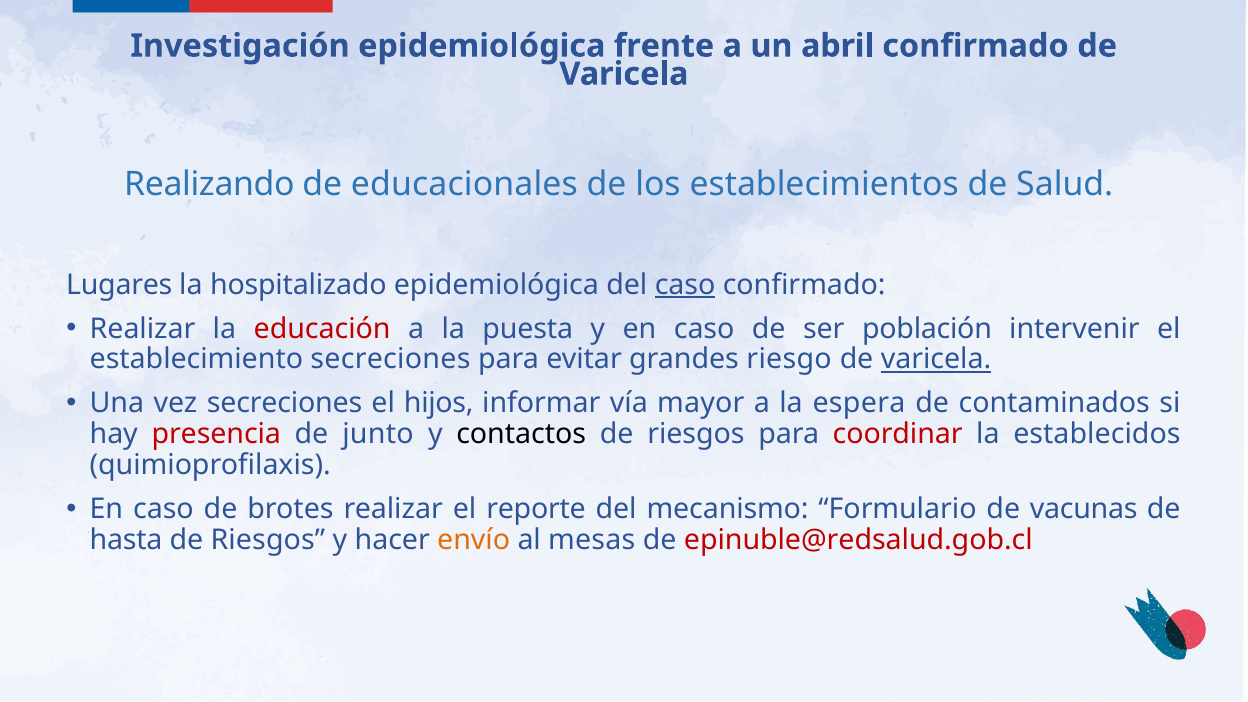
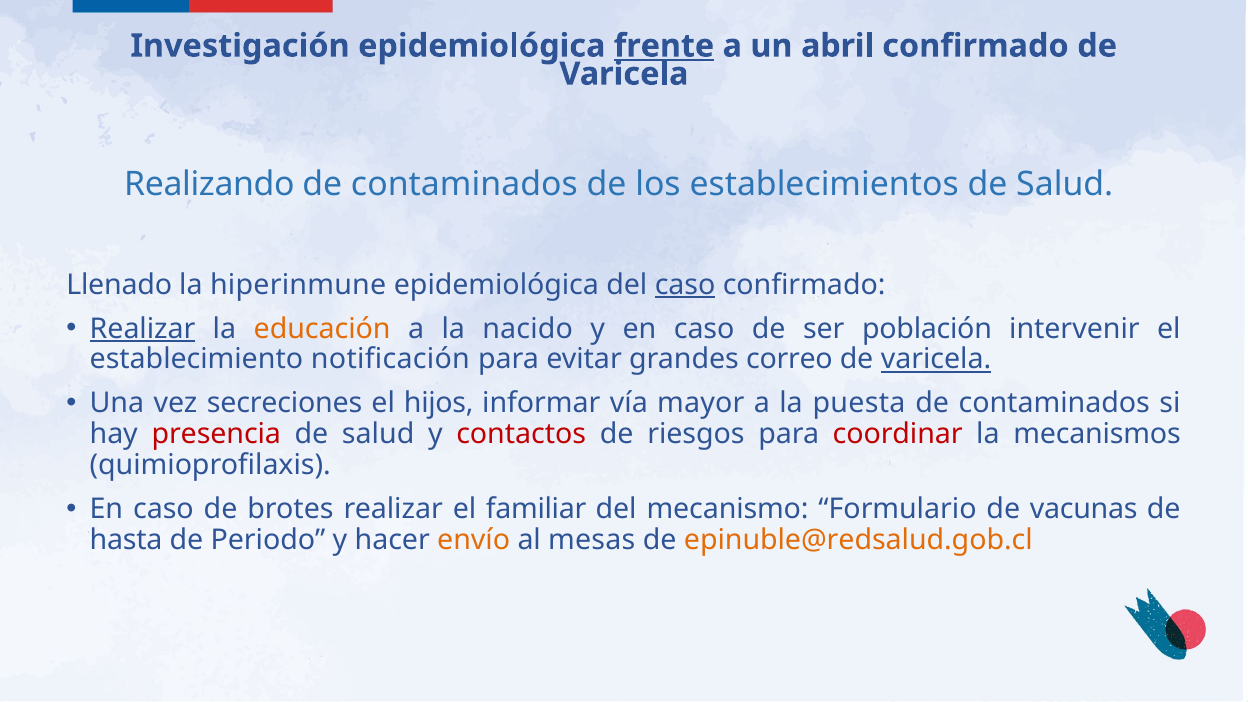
frente underline: none -> present (664, 46)
educacionales: educacionales -> contaminados (464, 185)
Lugares: Lugares -> Llenado (119, 285)
hospitalizado: hospitalizado -> hiperinmune (298, 285)
Realizar underline: none -> present (143, 329)
educación colour: red -> orange (322, 329)
puesta: puesta -> nacido (528, 329)
establecimiento secreciones: secreciones -> notificación (390, 359)
riesgo: riesgo -> correo (789, 359)
espera: espera -> puesta (859, 403)
junto: junto -> salud (378, 434)
contactos colour: black -> red (521, 434)
establecidos: establecidos -> mecanismos (1097, 434)
reporte: reporte -> familiar (536, 509)
Riesgos: Riesgos -> Periodo (268, 540)
epinuble@redsalud.gob.cl colour: red -> orange (858, 540)
